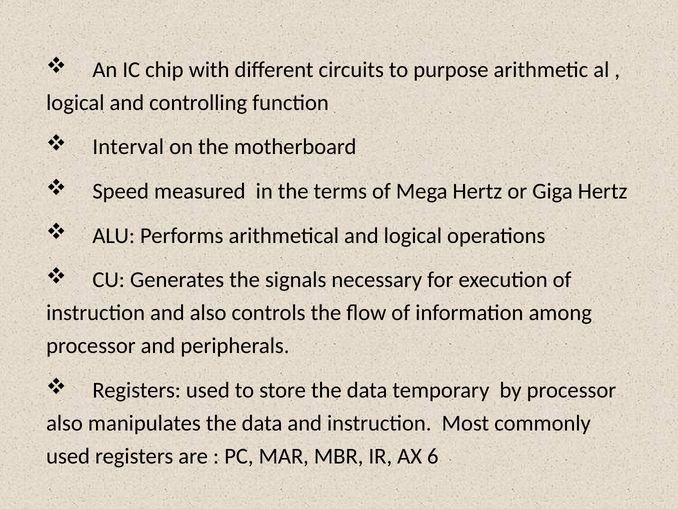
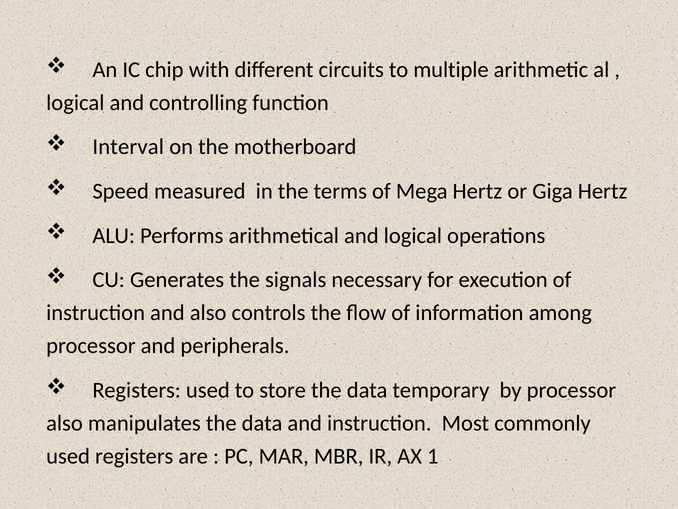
purpose: purpose -> multiple (451, 70)
6: 6 -> 1 (433, 456)
